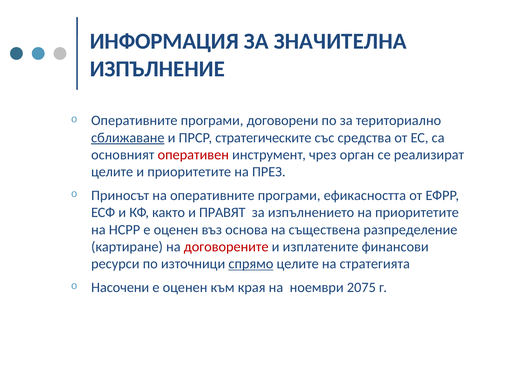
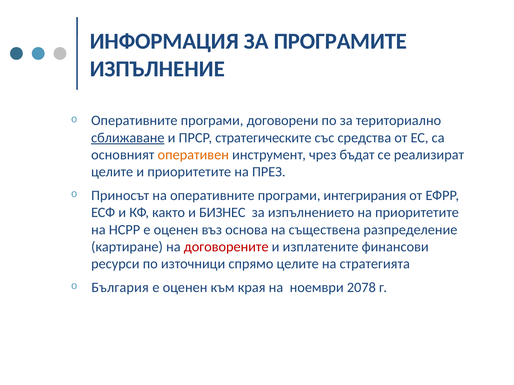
ЗНАЧИТЕЛНА: ЗНАЧИТЕЛНА -> ПРОГРАМИТЕ (340, 41)
оперативен colour: red -> orange (193, 155)
орган: орган -> бъдат (357, 155)
ефикасността: ефикасността -> интегрирания (365, 196)
ПРАВЯТ: ПРАВЯТ -> БИЗНЕС (222, 213)
спрямо underline: present -> none (251, 264)
Насочени: Насочени -> България (120, 288)
2075: 2075 -> 2078 (361, 288)
